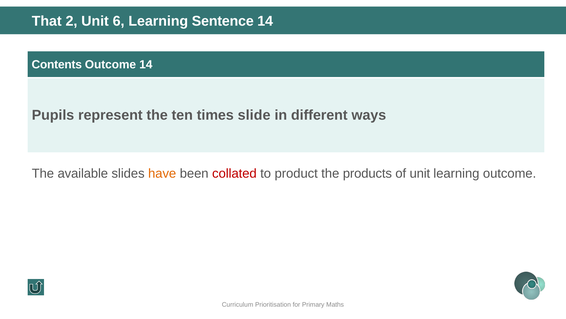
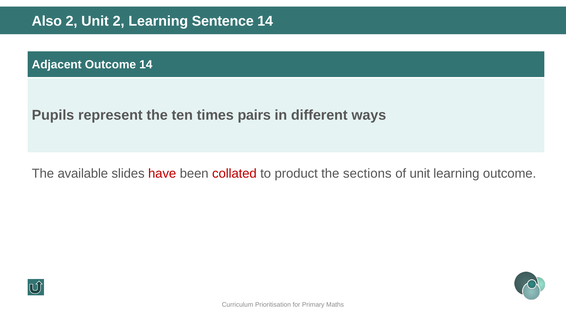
That: That -> Also (47, 21)
Unit 6: 6 -> 2 (119, 21)
Contents: Contents -> Adjacent (57, 64)
slide: slide -> pairs (254, 115)
have colour: orange -> red (162, 173)
products: products -> sections (367, 173)
